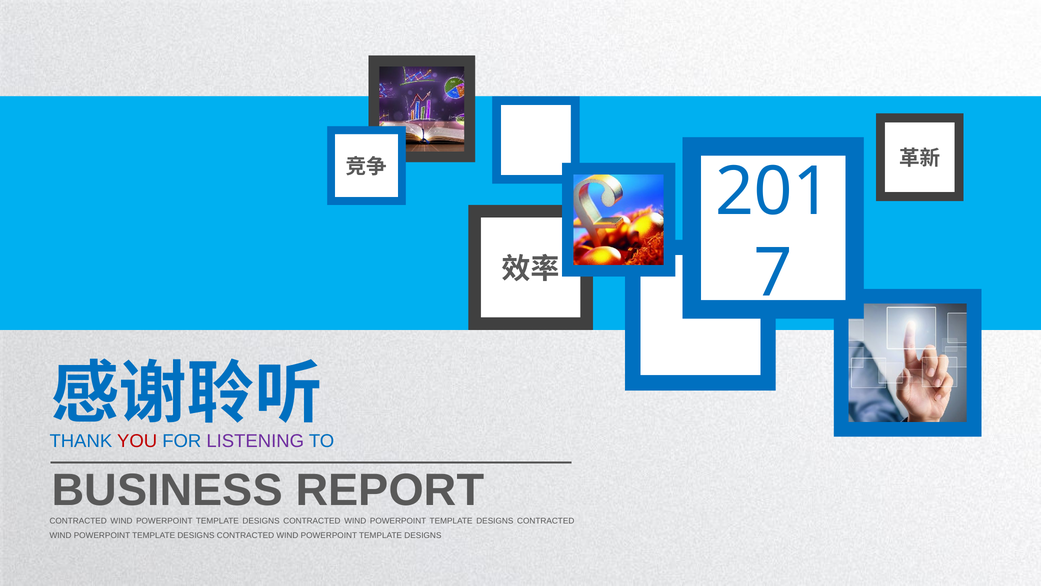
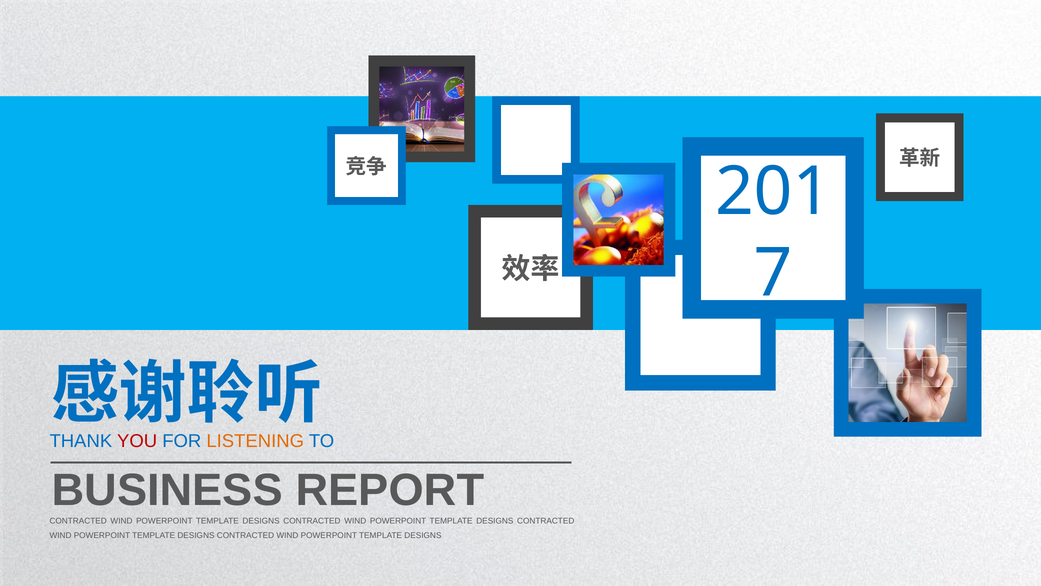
LISTENING colour: purple -> orange (255, 441)
